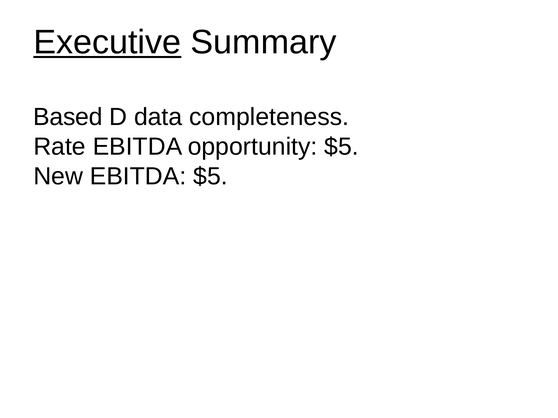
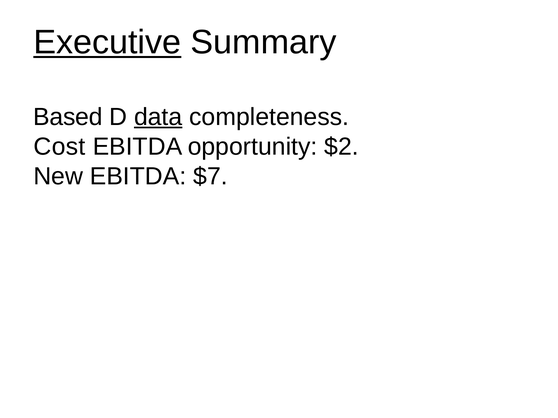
data underline: none -> present (158, 117)
Rate: Rate -> Cost (59, 147)
opportunity $5: $5 -> $2 (341, 147)
EBITDA $5: $5 -> $7 (211, 177)
